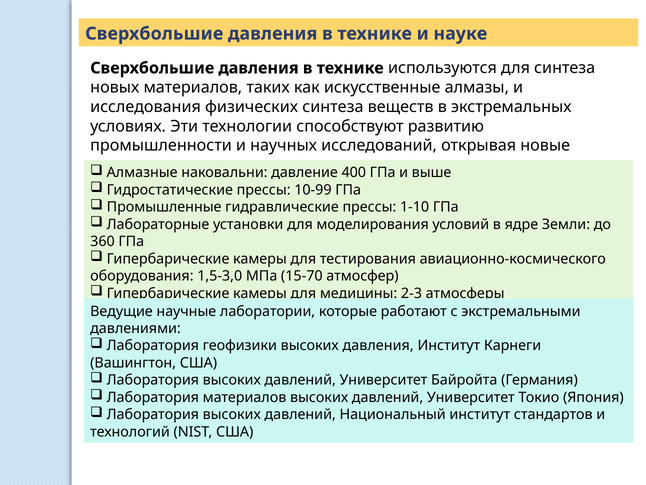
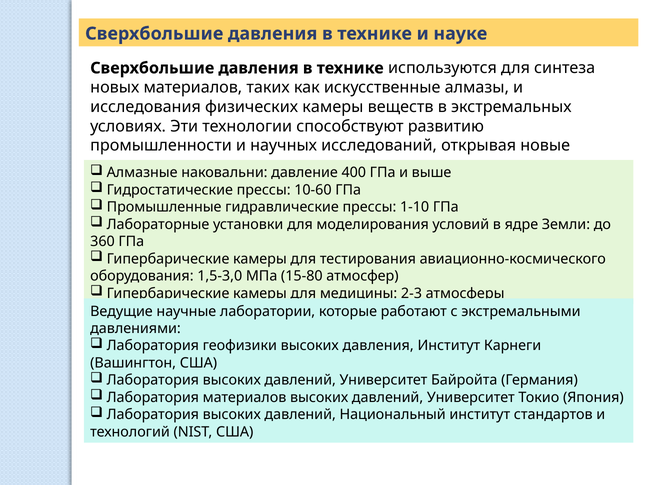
физических синтеза: синтеза -> камеры (333, 107)
10-99: 10-99 -> 10-60 (313, 190)
15-70: 15-70 -> 15-80 (302, 276)
